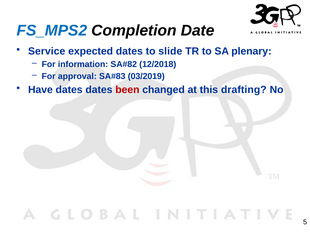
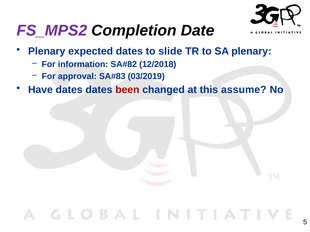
FS_MPS2 colour: blue -> purple (52, 30)
Service: Service -> Plenary (47, 51)
drafting: drafting -> assume (244, 90)
